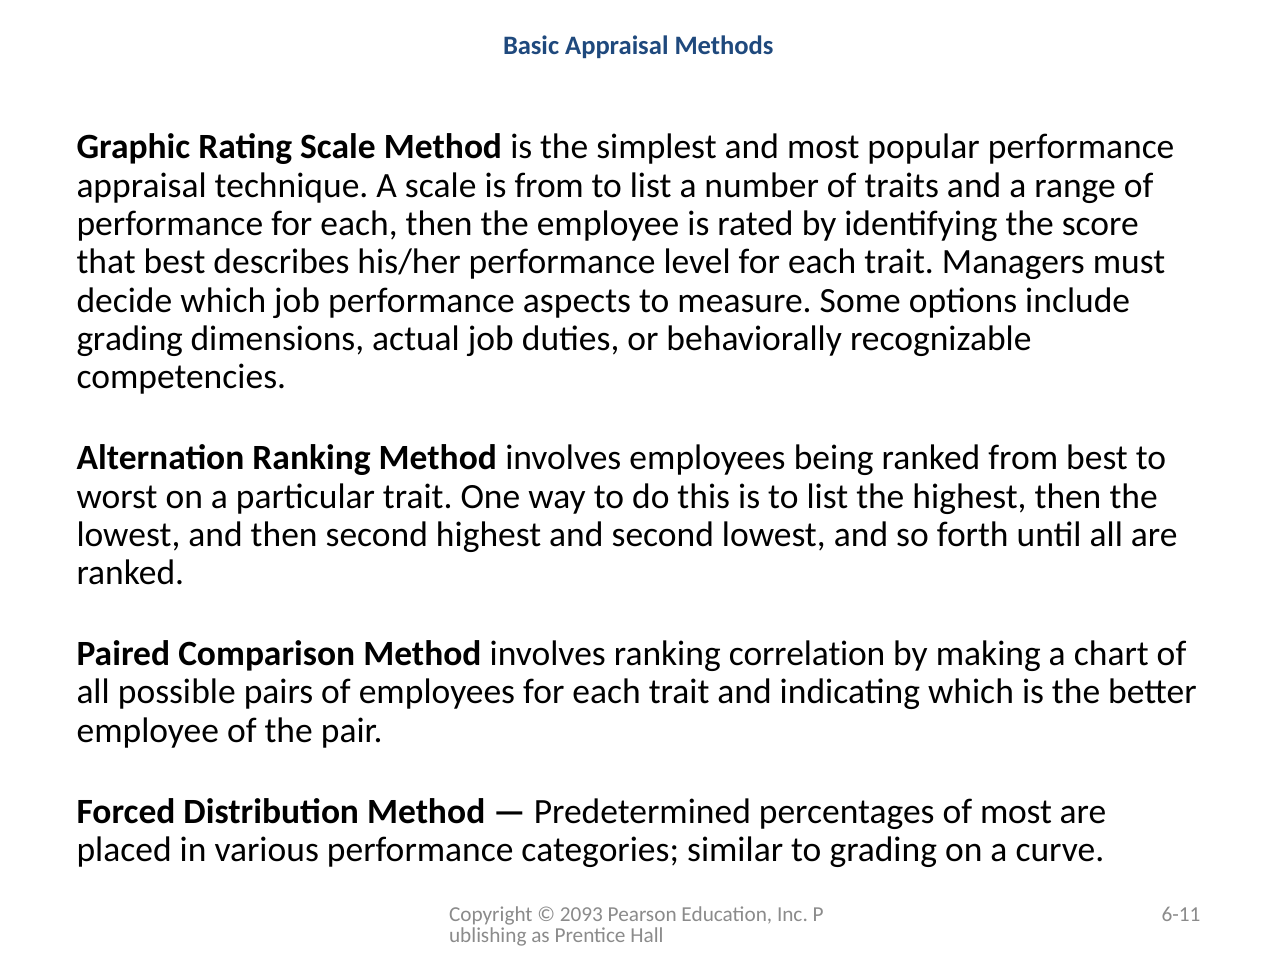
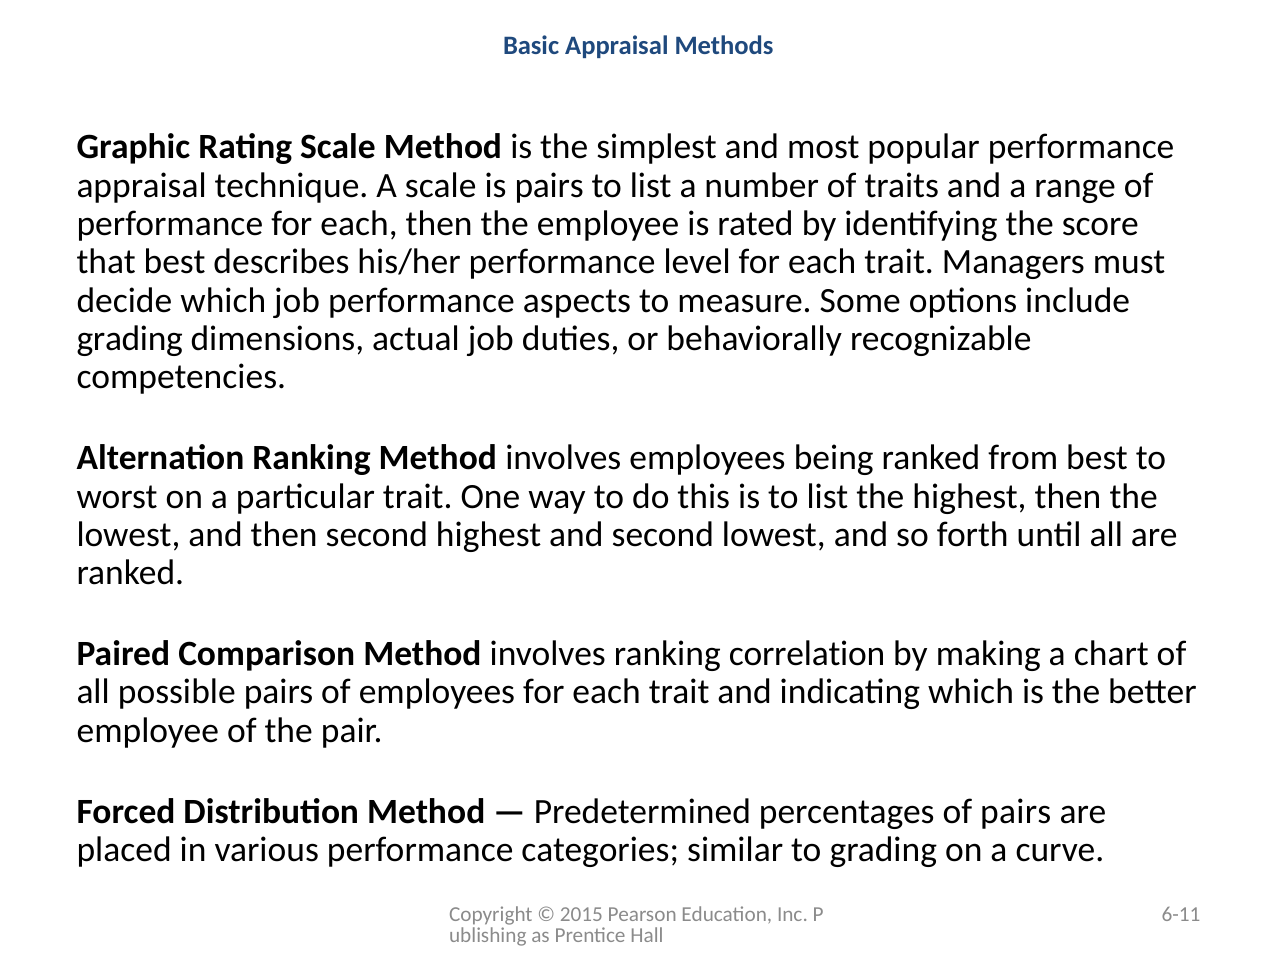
is from: from -> pairs (549, 186)
of most: most -> pairs (1016, 811)
2093: 2093 -> 2015 (581, 914)
